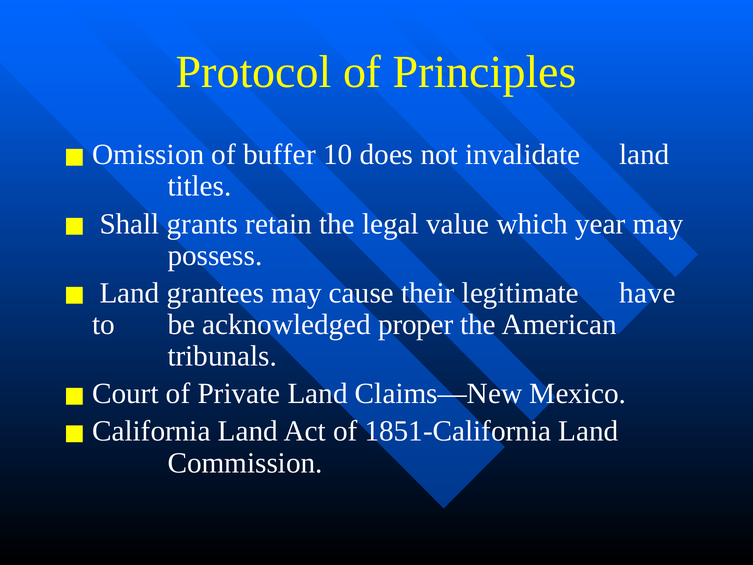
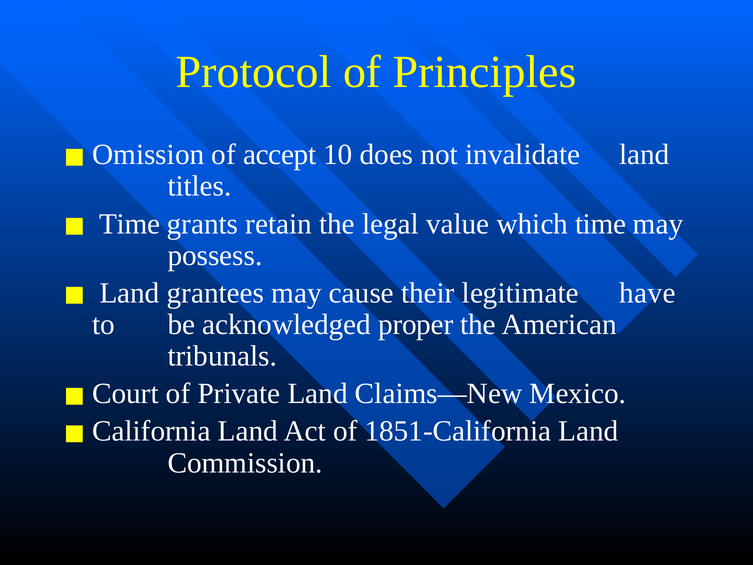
buffer: buffer -> accept (280, 155)
Shall: Shall -> Time (130, 224)
which year: year -> time (601, 224)
